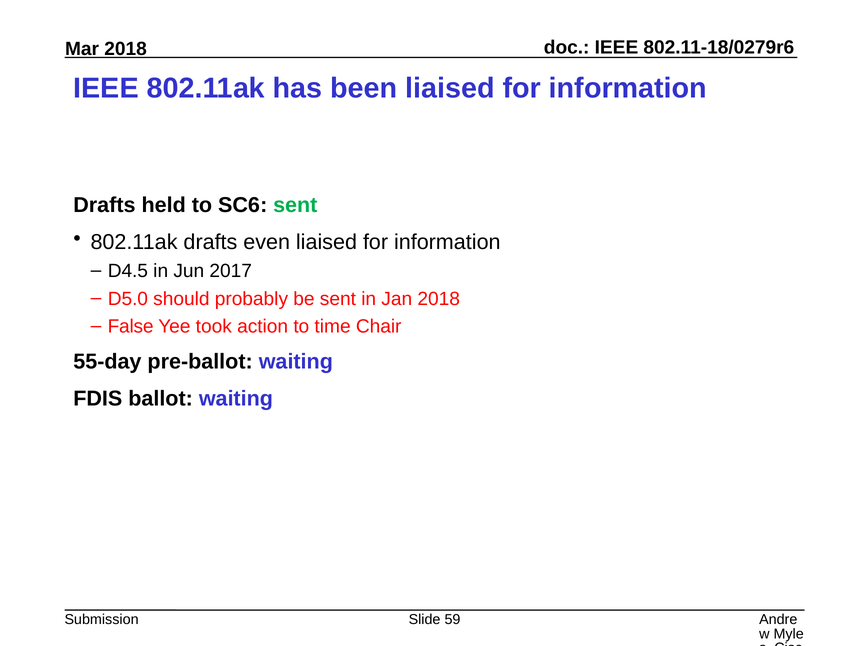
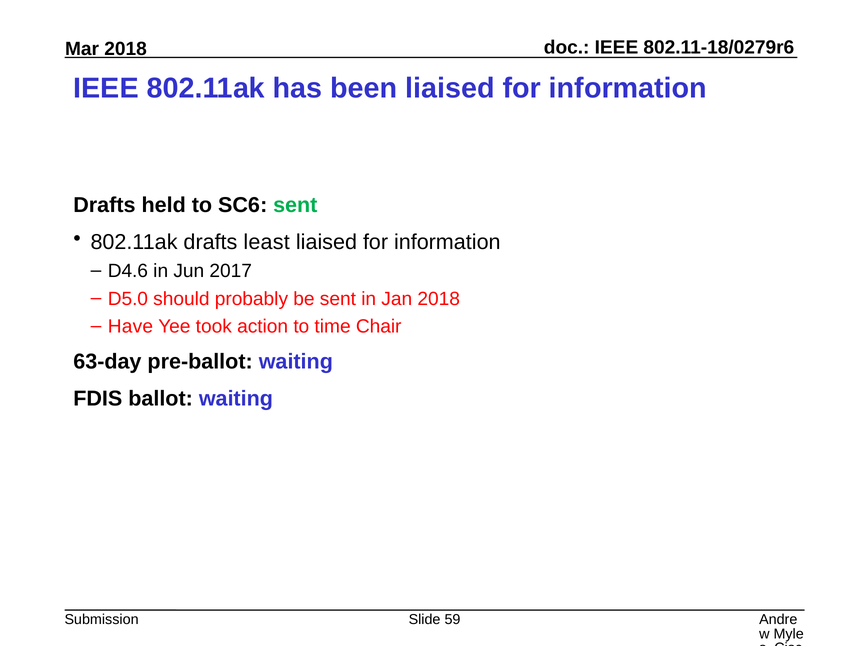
even: even -> least (267, 242)
D4.5: D4.5 -> D4.6 (128, 271)
False: False -> Have (130, 327)
55-day: 55-day -> 63-day (107, 362)
